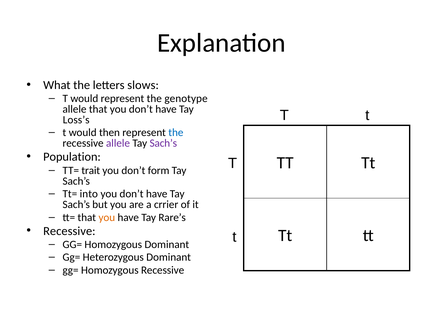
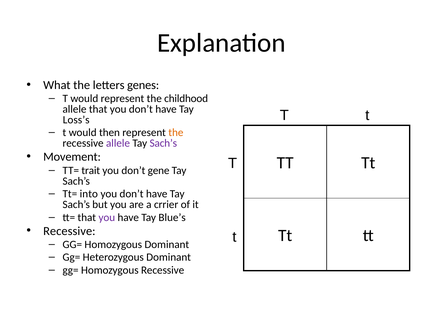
slows: slows -> genes (143, 85)
genotype: genotype -> childhood (186, 99)
the colour: blue -> orange (176, 133)
Population: Population -> Movement (72, 157)
form: form -> gene (159, 171)
you colour: orange -> purple (107, 218)
Rare’s: Rare’s -> Blue’s (172, 218)
